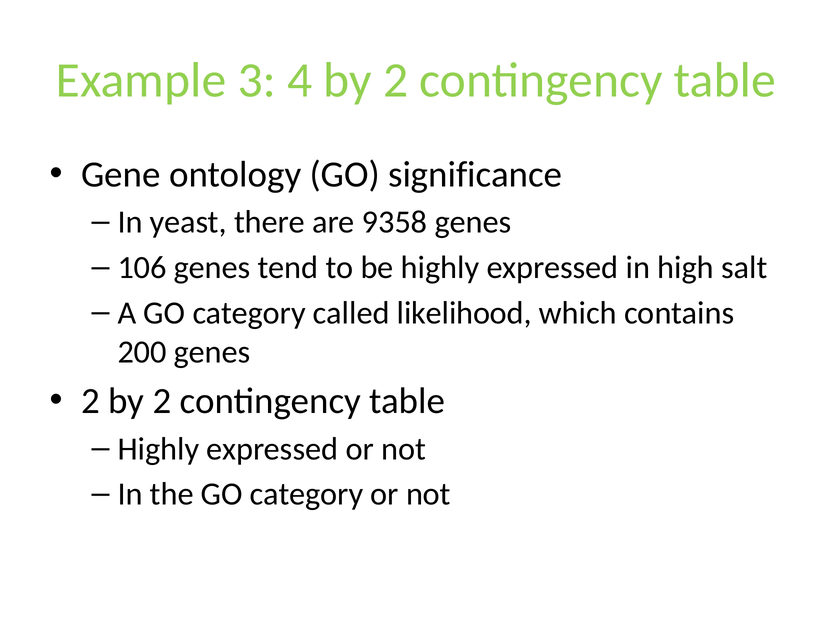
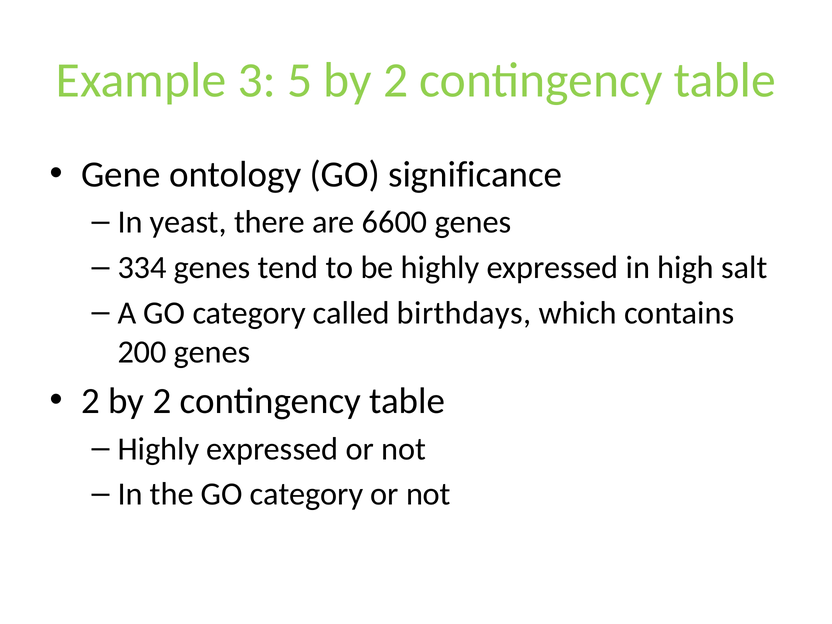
4: 4 -> 5 (300, 80)
9358: 9358 -> 6600 (395, 222)
106: 106 -> 334 (142, 268)
likelihood: likelihood -> birthdays (464, 313)
